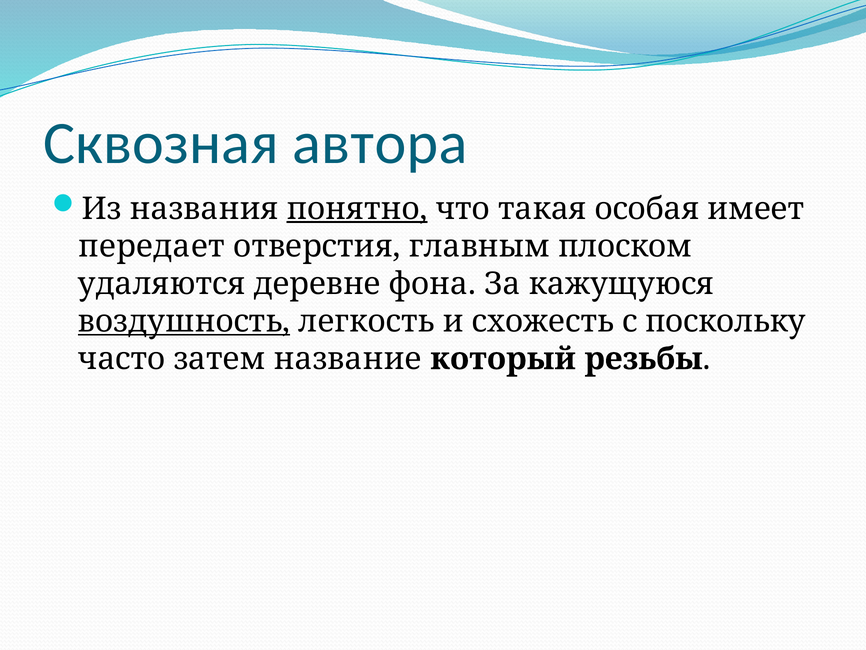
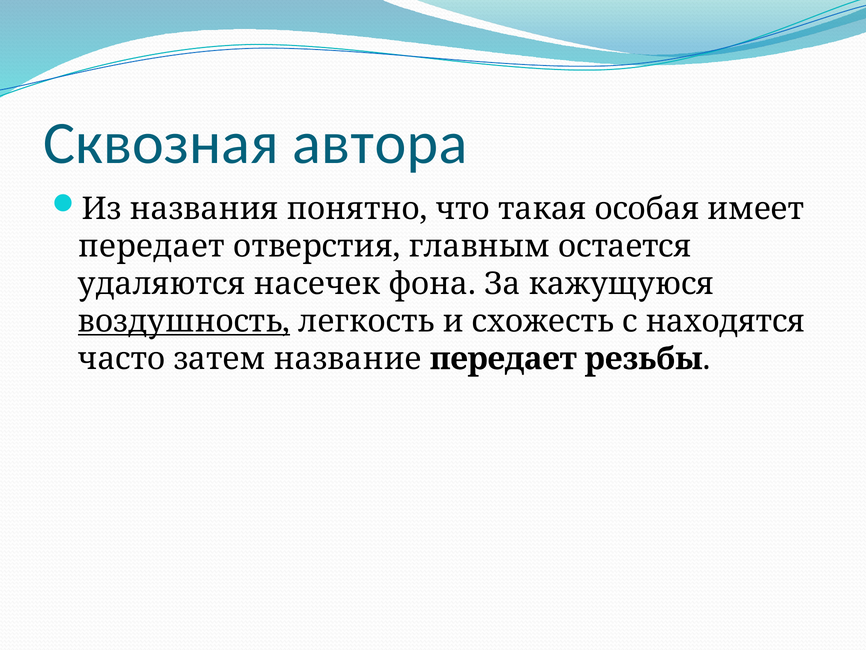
понятно underline: present -> none (357, 209)
плоском: плоском -> остается (625, 246)
деревне: деревне -> насечек (317, 284)
поскольку: поскольку -> находятся (725, 321)
название который: который -> передает (503, 359)
